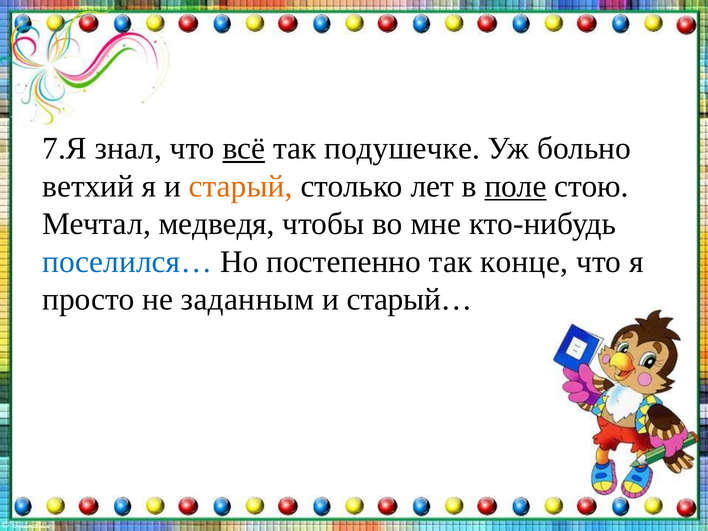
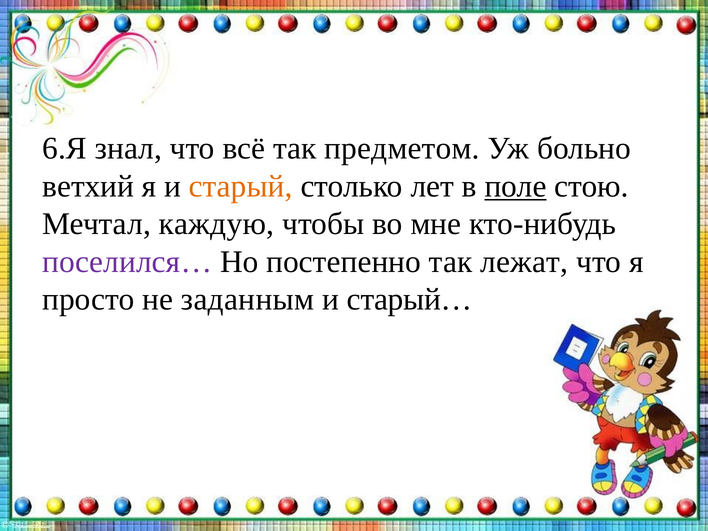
7.Я: 7.Я -> 6.Я (65, 148)
всё underline: present -> none (244, 148)
подушечке: подушечке -> предметом (402, 148)
медведя: медведя -> каждую (216, 224)
поселился… colour: blue -> purple (127, 262)
конце: конце -> лежат (524, 262)
